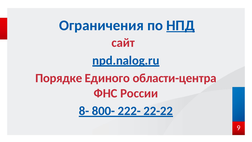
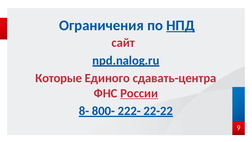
Порядке: Порядке -> Которые (59, 78)
области-центра: области-центра -> сдавать-центра (175, 78)
России underline: none -> present (139, 93)
